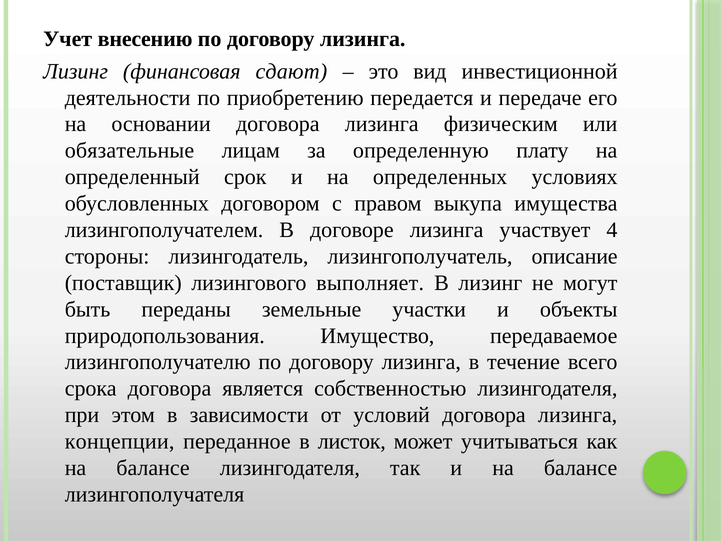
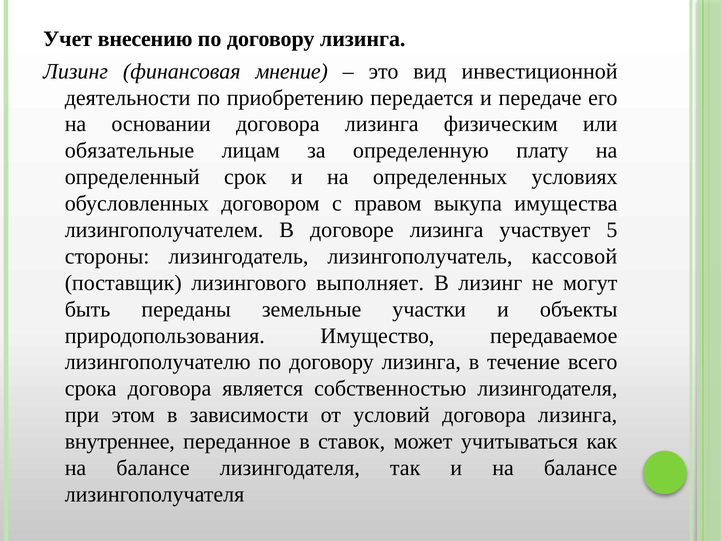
сдают: сдают -> мнение (292, 71)
4: 4 -> 5 (612, 230)
описание: описание -> кассовой (574, 256)
концепции: концепции -> внутреннее (120, 441)
листок: листок -> ставок (352, 441)
